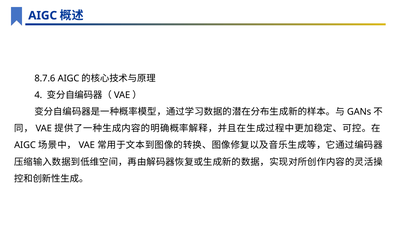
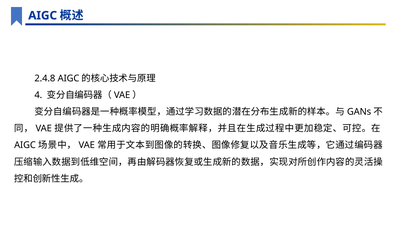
8.7.6: 8.7.6 -> 2.4.8 (45, 78)
